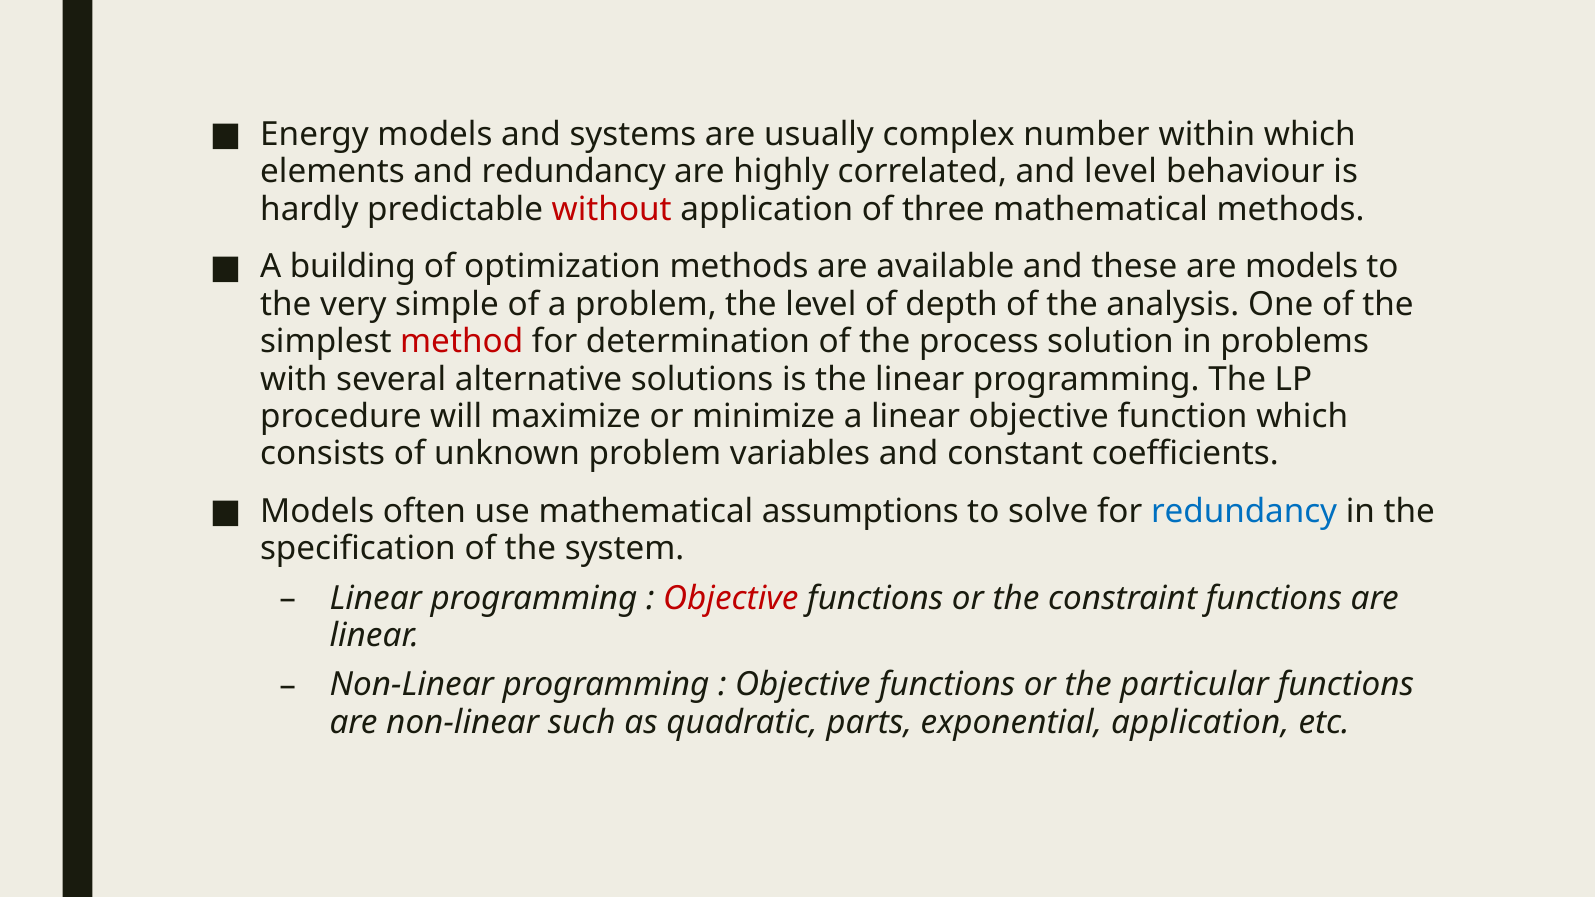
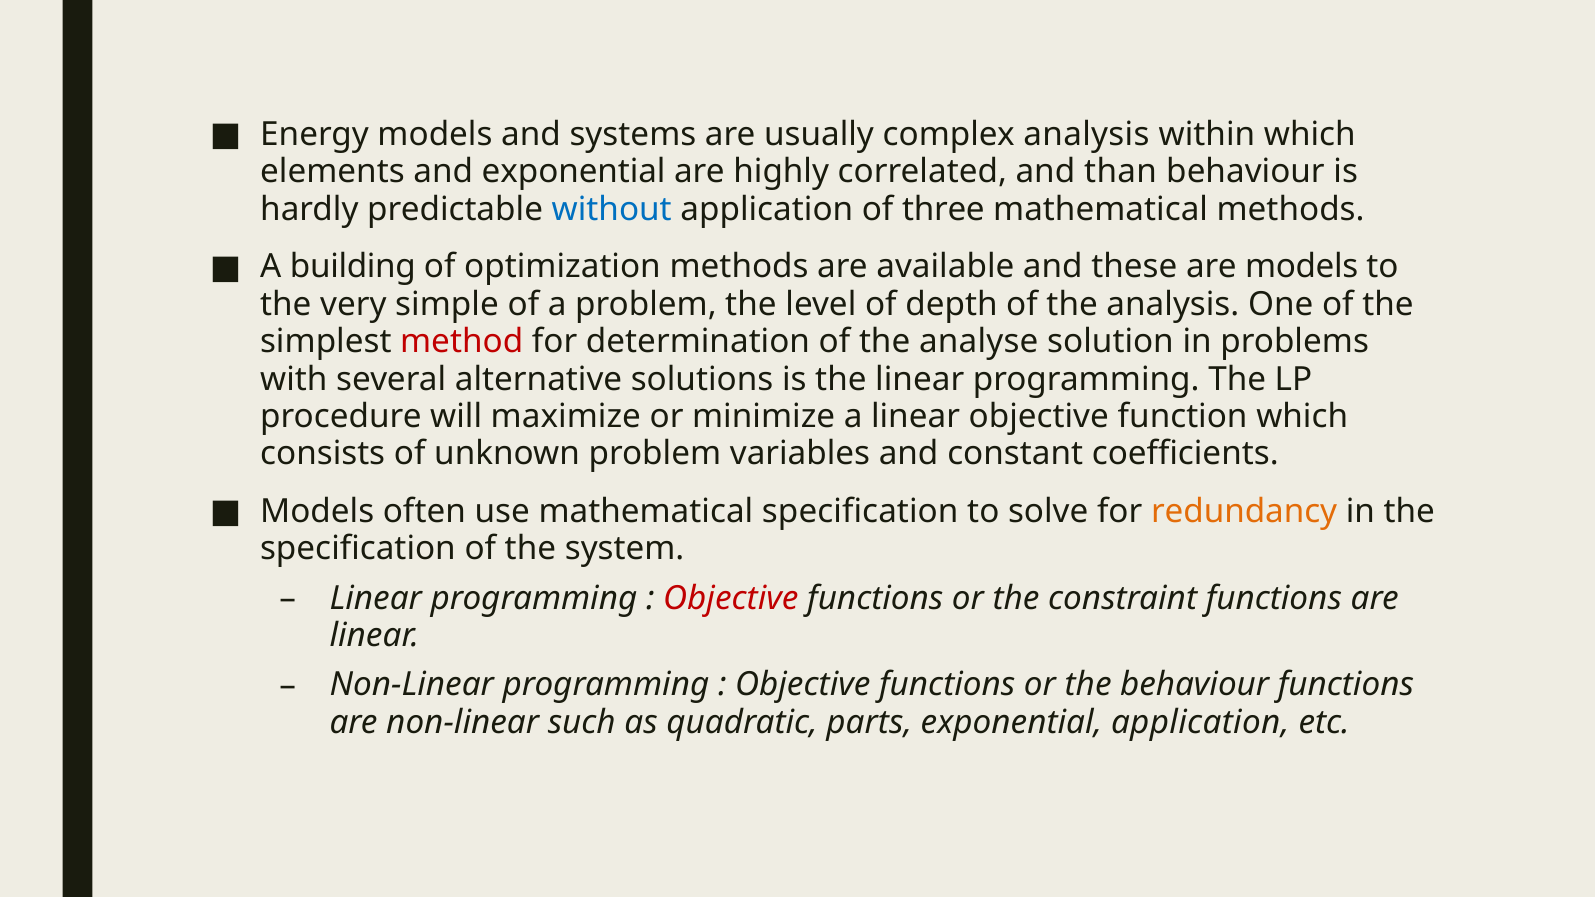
complex number: number -> analysis (1087, 134)
and redundancy: redundancy -> exponential (574, 172)
and level: level -> than (1121, 172)
without colour: red -> blue (612, 209)
process: process -> analyse (979, 342)
mathematical assumptions: assumptions -> specification (860, 512)
redundancy colour: blue -> orange (1244, 512)
the particular: particular -> behaviour (1195, 685)
